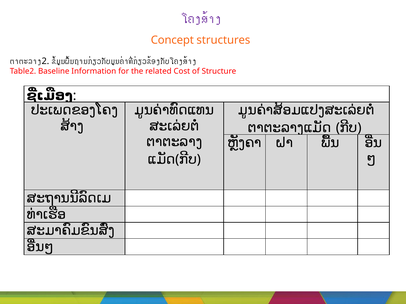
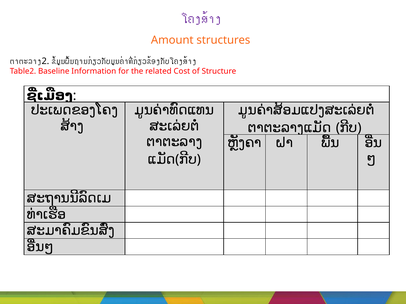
Concept: Concept -> Amount (172, 40)
